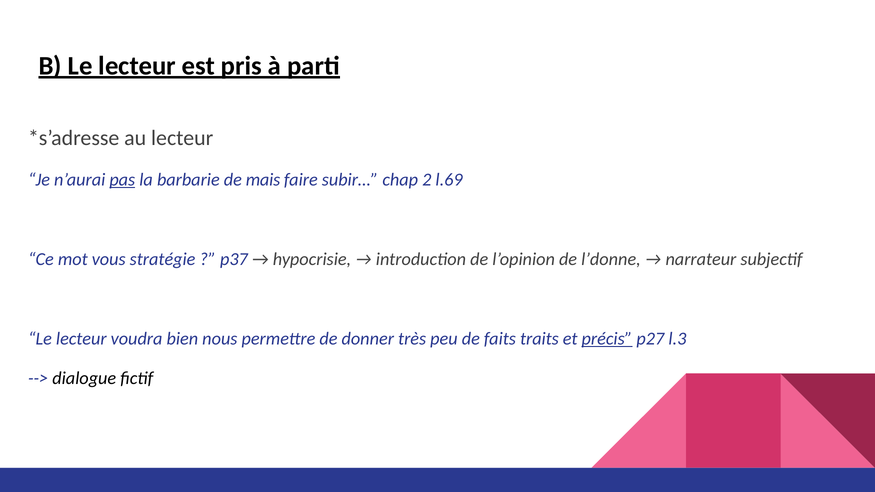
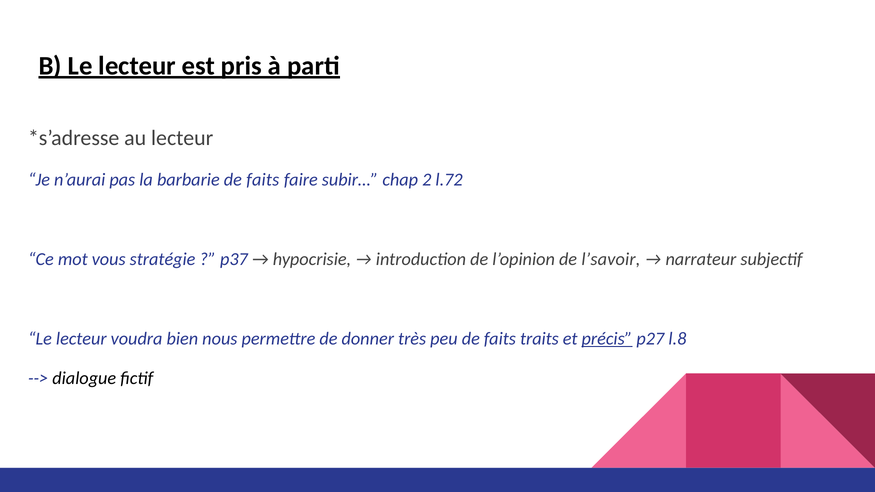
pas underline: present -> none (122, 180)
barbarie de mais: mais -> faits (263, 180)
l.69: l.69 -> l.72 (449, 180)
l’donne: l’donne -> l’savoir (611, 259)
l.3: l.3 -> l.8 (677, 339)
